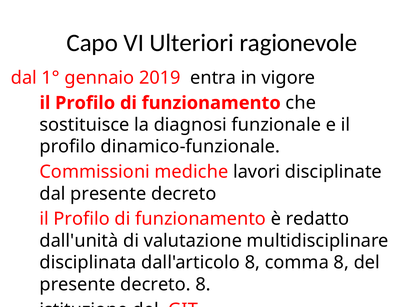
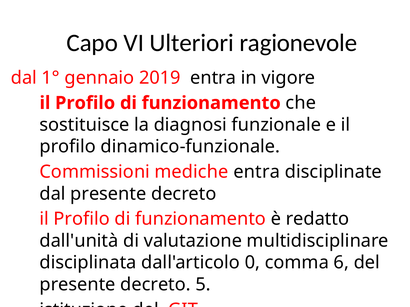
mediche lavori: lavori -> entra (257, 172)
dall'articolo 8: 8 -> 0 (252, 263)
comma 8: 8 -> 6 (341, 263)
decreto 8: 8 -> 5 (203, 285)
